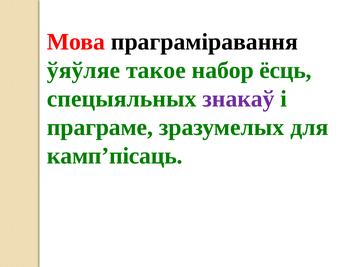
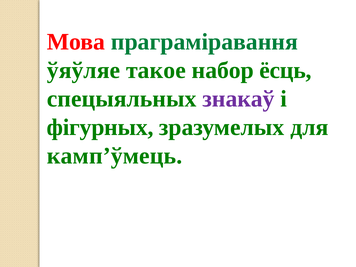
праграміравання colour: black -> green (204, 42)
праграме: праграме -> фігурных (100, 127)
камп’пісаць: камп’пісаць -> камп’ўмець (115, 156)
